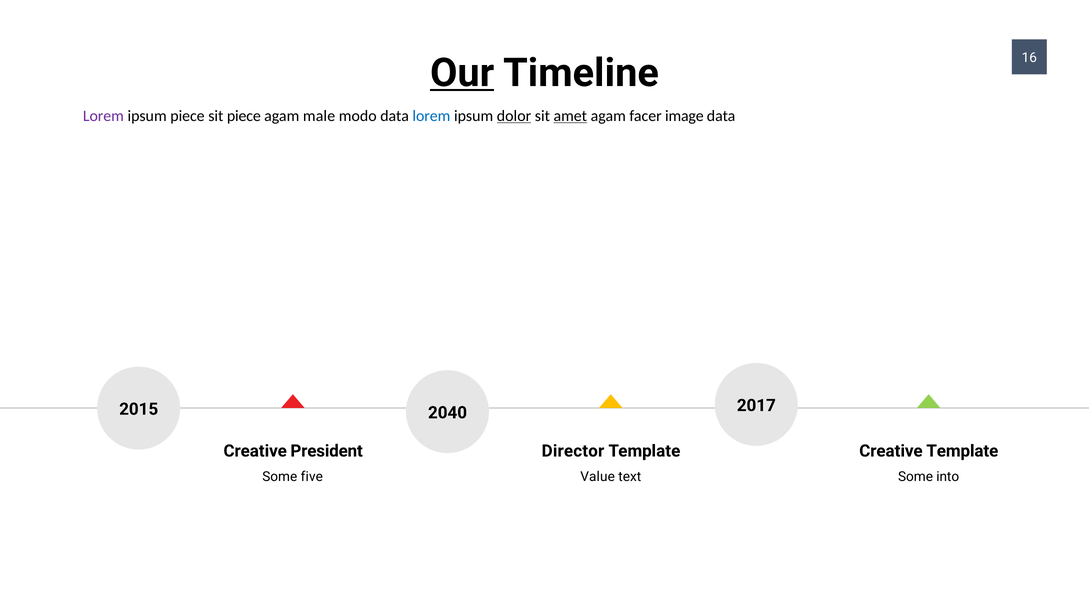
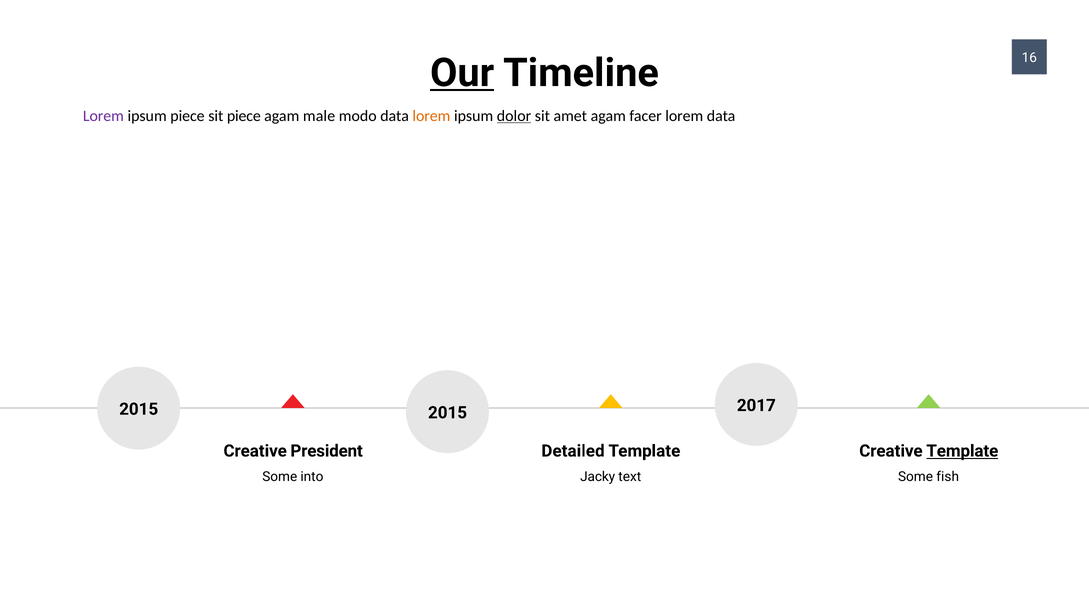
lorem colour: blue -> orange (431, 116)
amet underline: present -> none (570, 116)
facer image: image -> lorem (684, 116)
2015 2040: 2040 -> 2015 (448, 413)
Director: Director -> Detailed (573, 451)
Template underline: none -> present (962, 451)
five: five -> into (312, 477)
Value: Value -> Jacky (598, 477)
into: into -> fish (948, 477)
